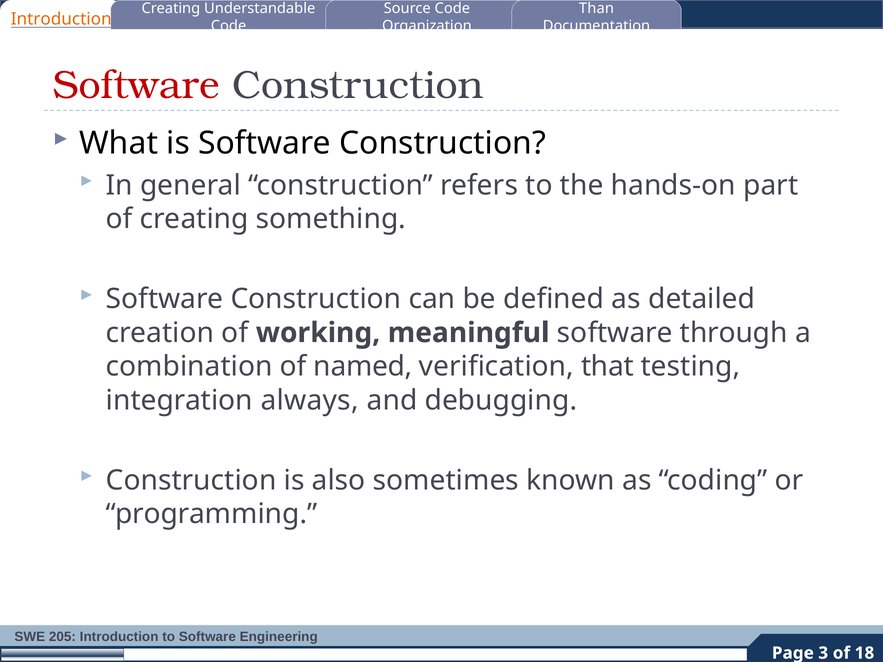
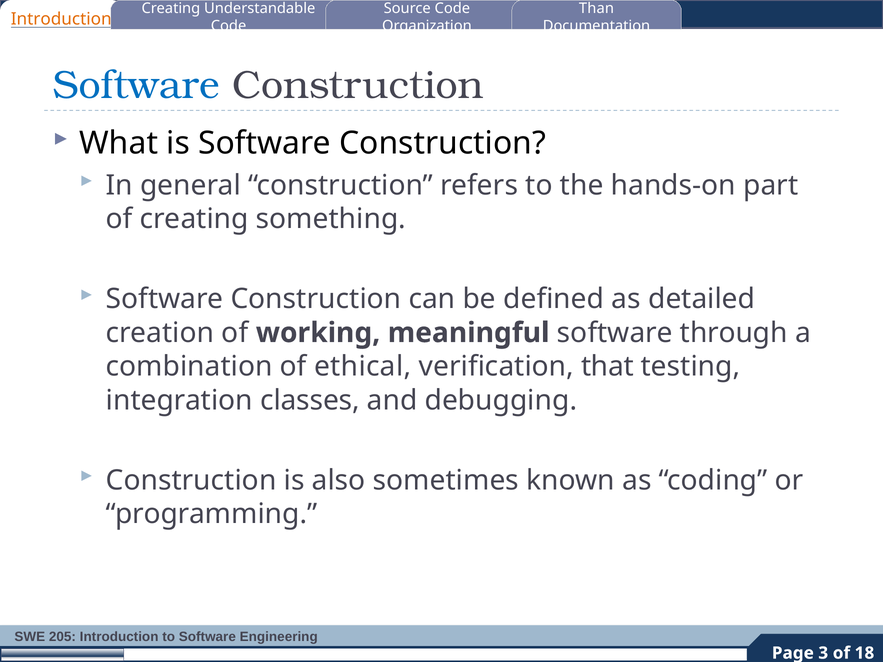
Software colour: red -> blue (136, 85)
named: named -> ethical (363, 367)
always: always -> classes (310, 401)
